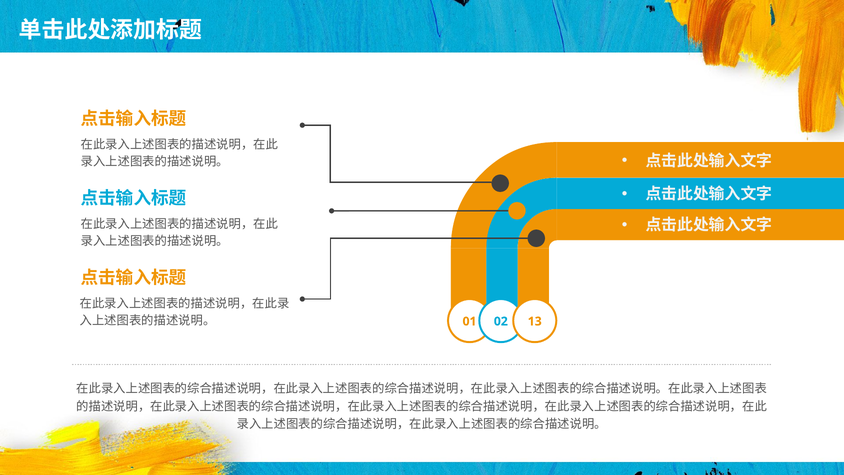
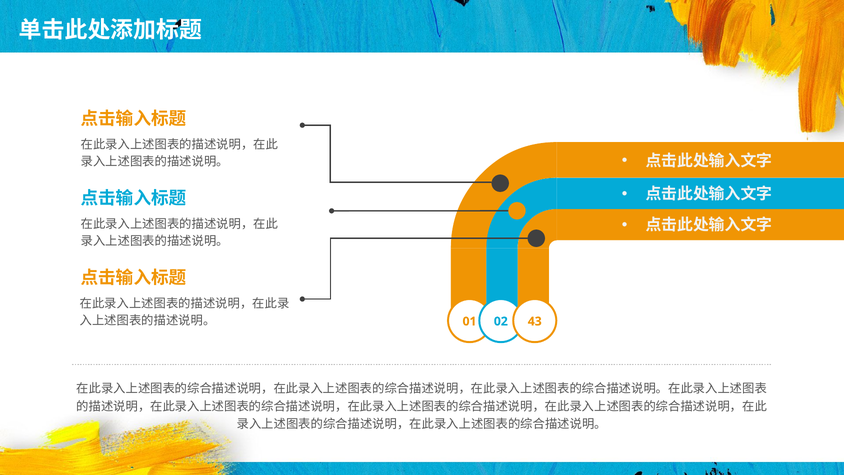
13: 13 -> 43 (535, 321)
